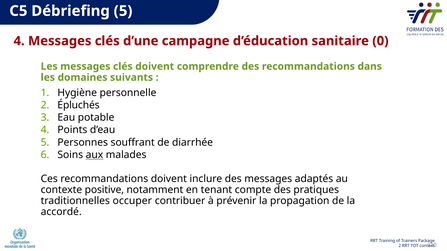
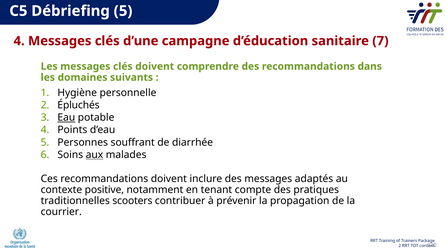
0: 0 -> 7 (380, 41)
Eau underline: none -> present (66, 118)
occuper: occuper -> scooters (132, 201)
accordé: accordé -> courrier (61, 212)
